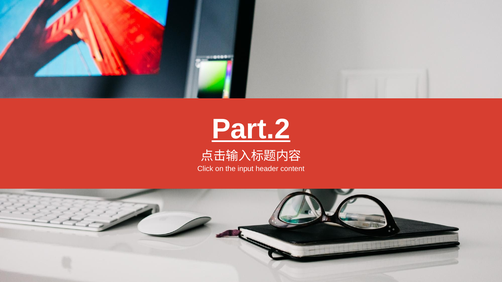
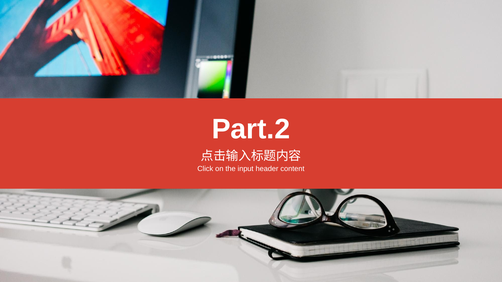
Part.2 underline: present -> none (251, 129)
